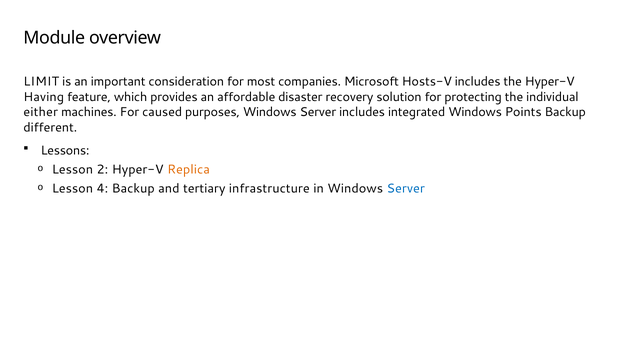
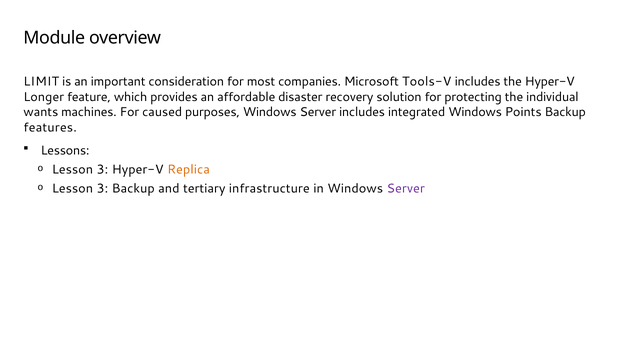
Hosts-V: Hosts-V -> Tools-V (427, 82)
Having: Having -> Longer (44, 97)
either: either -> wants (41, 112)
different: different -> features (50, 128)
2: 2 -> 3 (102, 170)
4: 4 -> 3 (102, 189)
Server colour: blue -> purple (406, 189)
